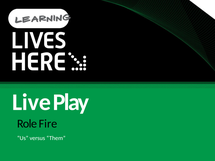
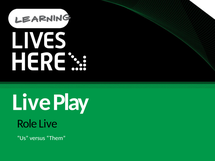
Role Fire: Fire -> Live (48, 124)
